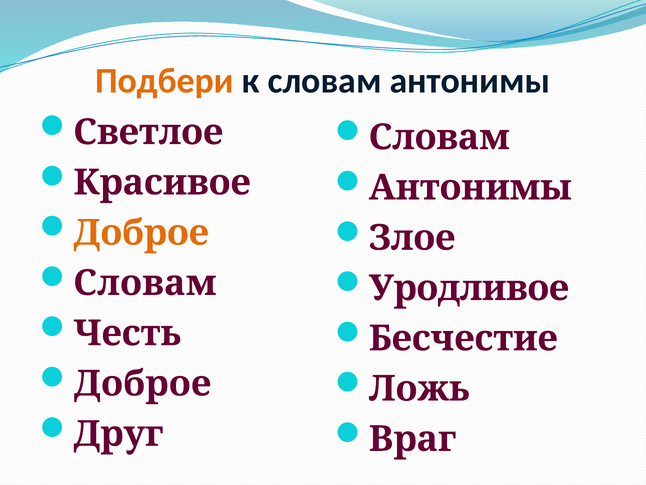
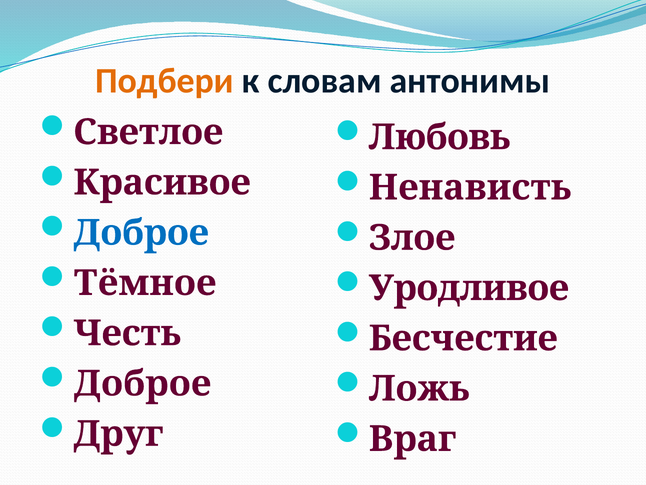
Словам: Словам -> Любовь (439, 137)
Антонимы: Антонимы -> Ненависть (470, 187)
Доброе colour: orange -> blue (141, 233)
Словам: Словам -> Тёмное (145, 283)
